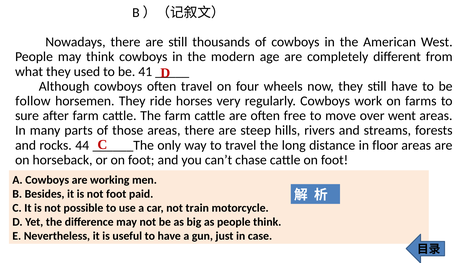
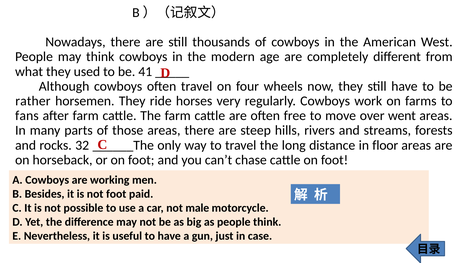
follow: follow -> rather (33, 101)
sure: sure -> fans (27, 116)
44: 44 -> 32 (82, 145)
train: train -> male (197, 208)
